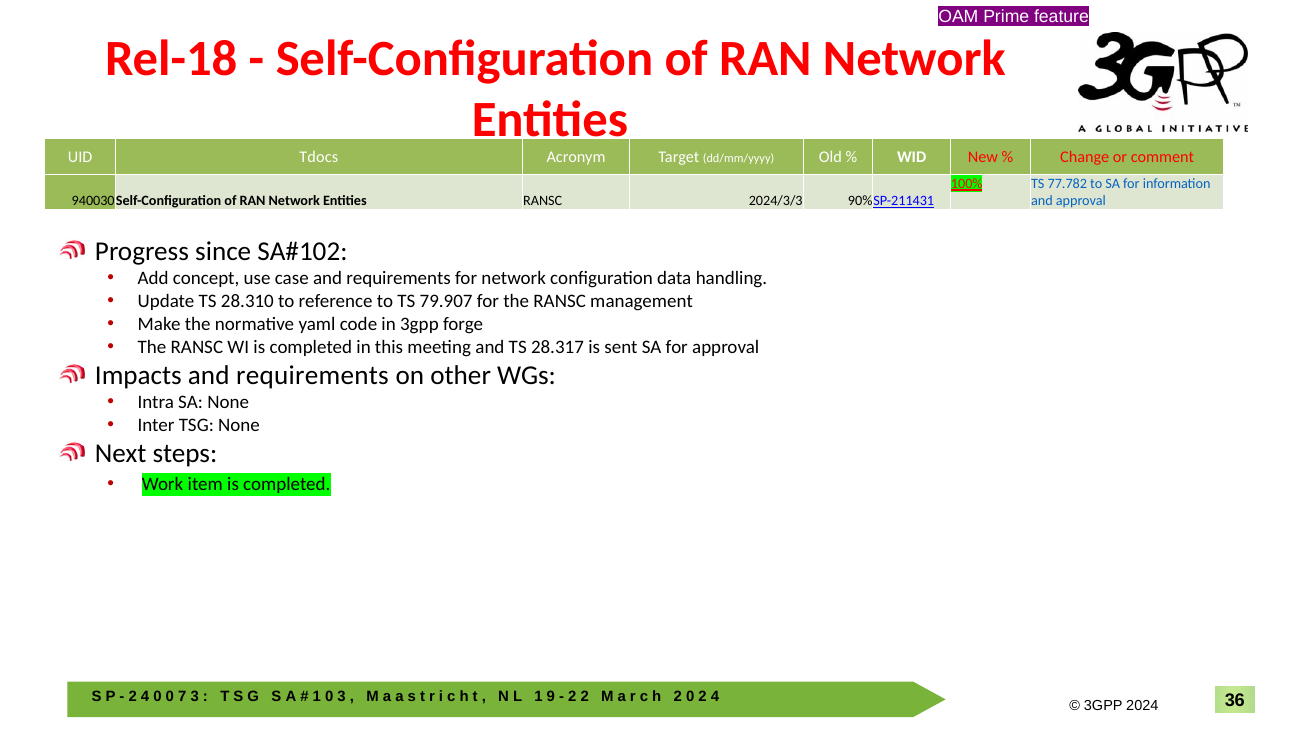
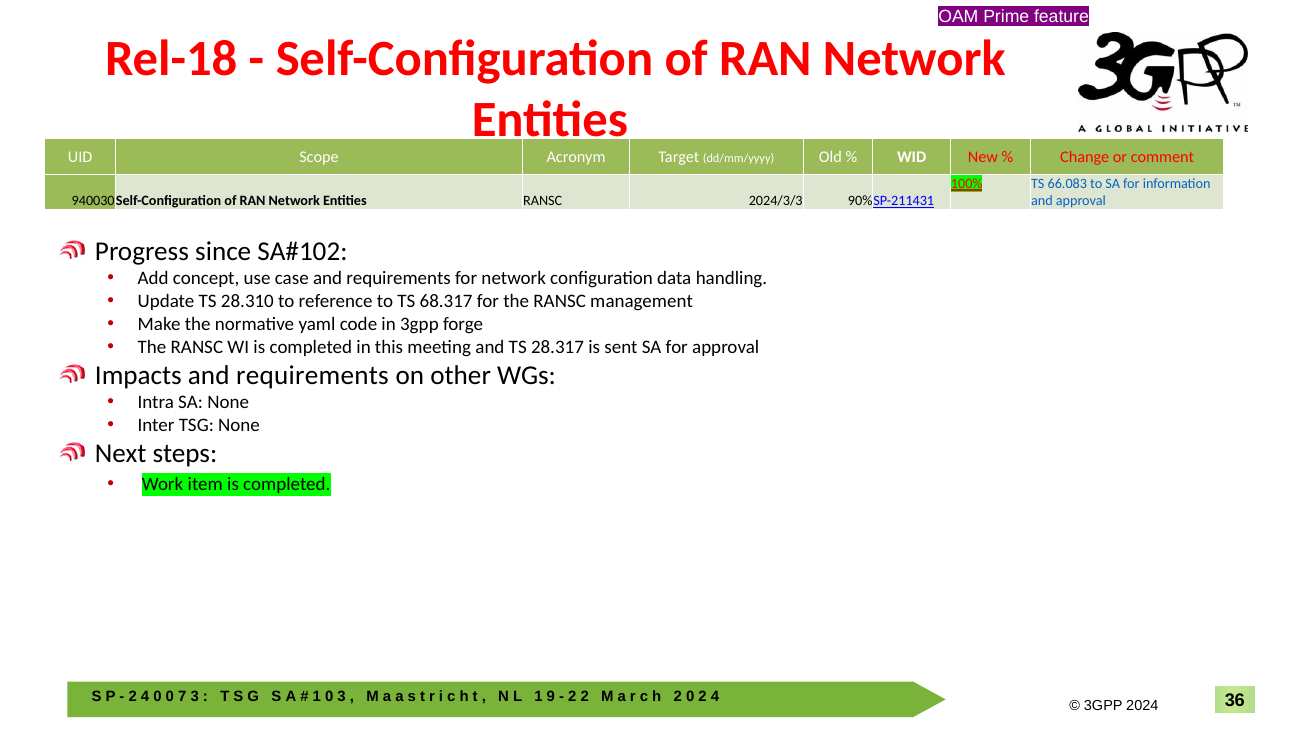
Tdocs: Tdocs -> Scope (319, 157)
77.782: 77.782 -> 66.083 (1067, 184)
79.907: 79.907 -> 68.317 (446, 301)
